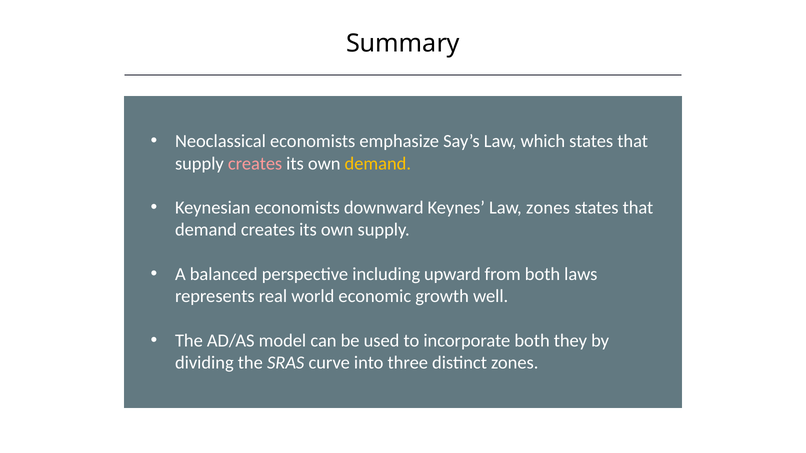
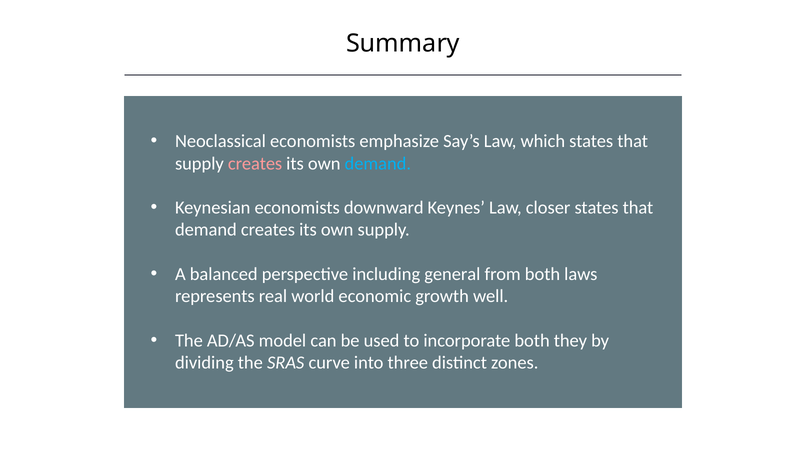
demand colour: yellow -> light blue (378, 164)
Law zones: zones -> closer (548, 208)
upward: upward -> general (452, 274)
